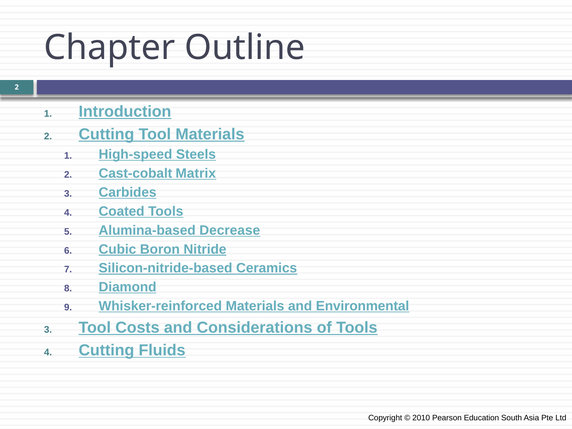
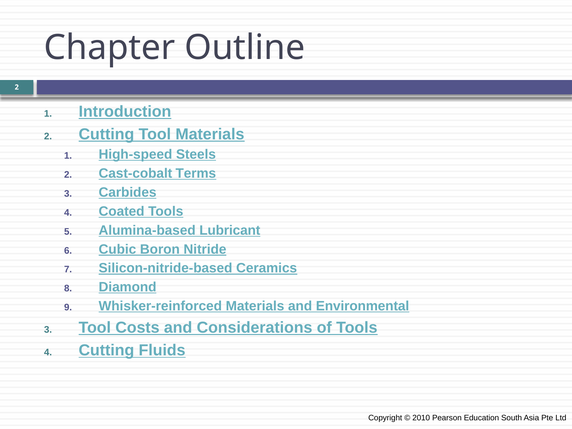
Matrix: Matrix -> Terms (196, 173)
Decrease: Decrease -> Lubricant (230, 230)
